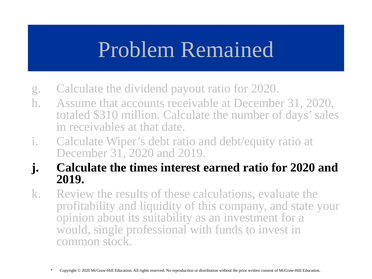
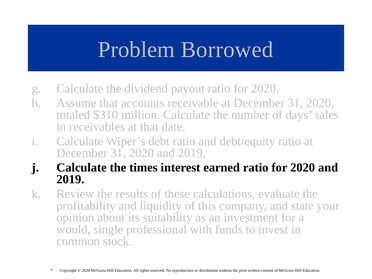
Remained: Remained -> Borrowed (227, 50)
